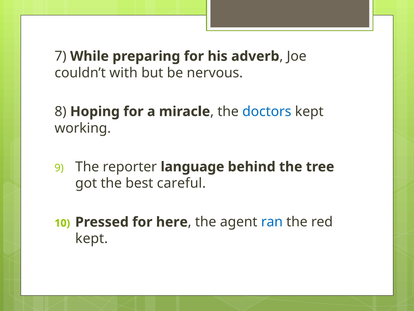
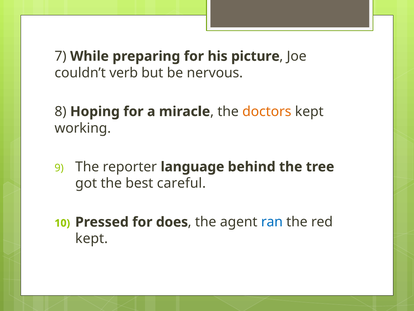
adverb: adverb -> picture (255, 56)
with: with -> verb (124, 73)
doctors colour: blue -> orange (267, 111)
here: here -> does (172, 222)
